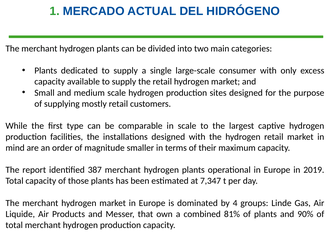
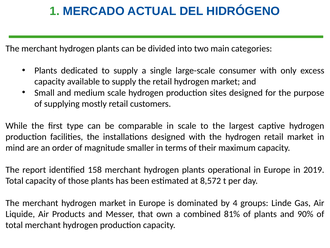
387: 387 -> 158 (95, 170)
7,347: 7,347 -> 8,572 (211, 181)
